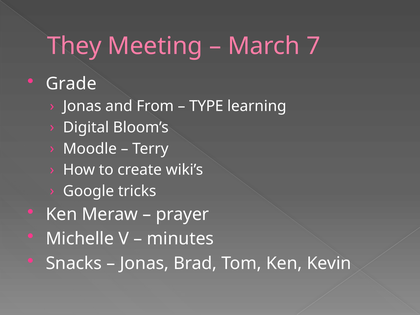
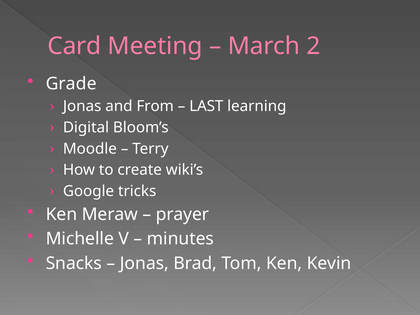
They: They -> Card (74, 46)
7: 7 -> 2 (314, 46)
TYPE: TYPE -> LAST (206, 106)
